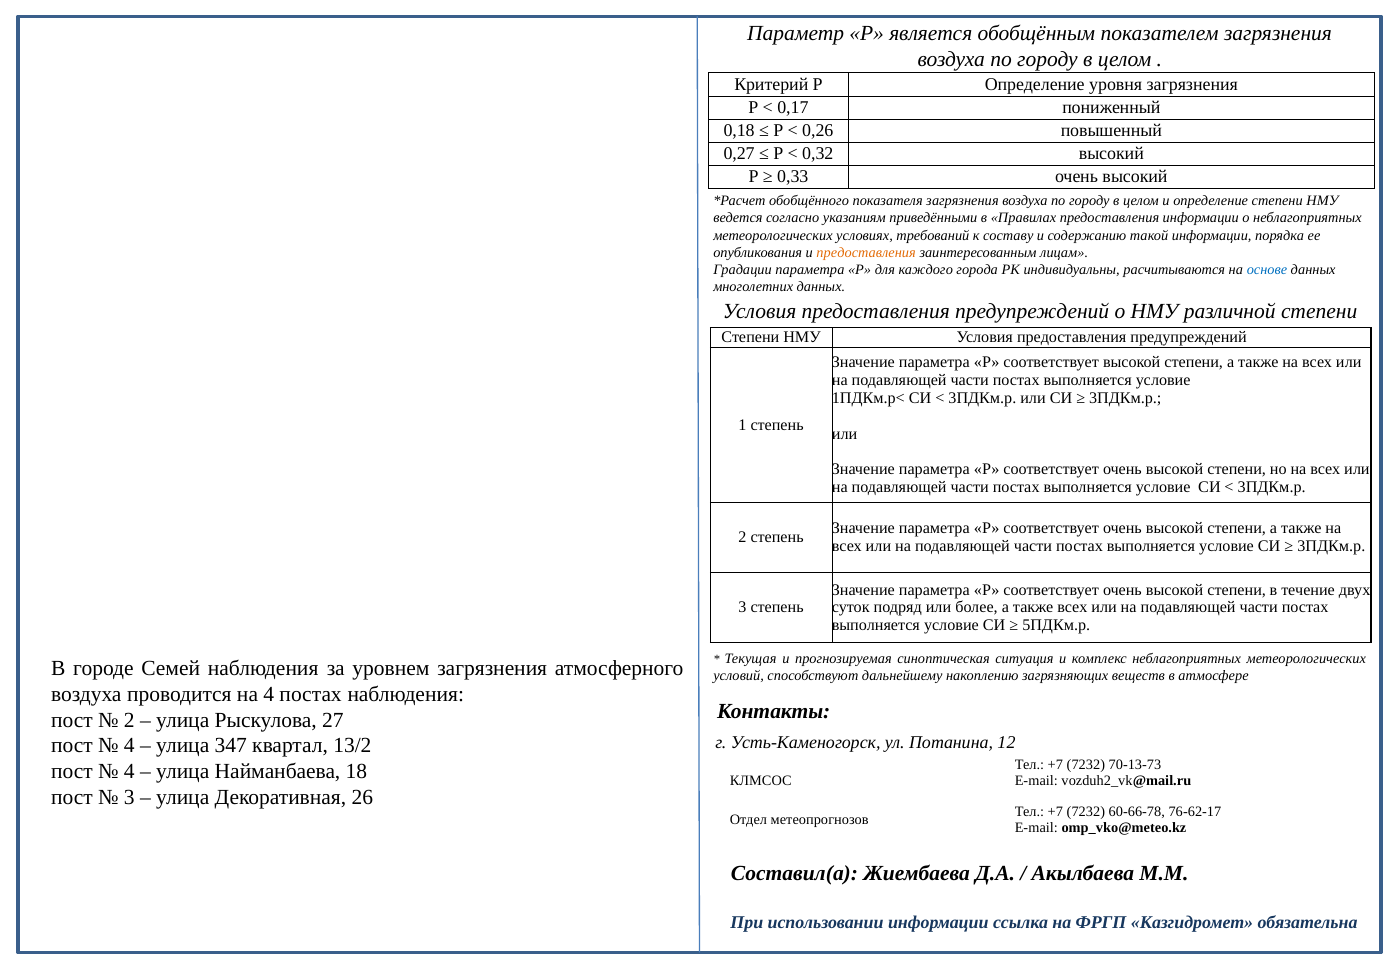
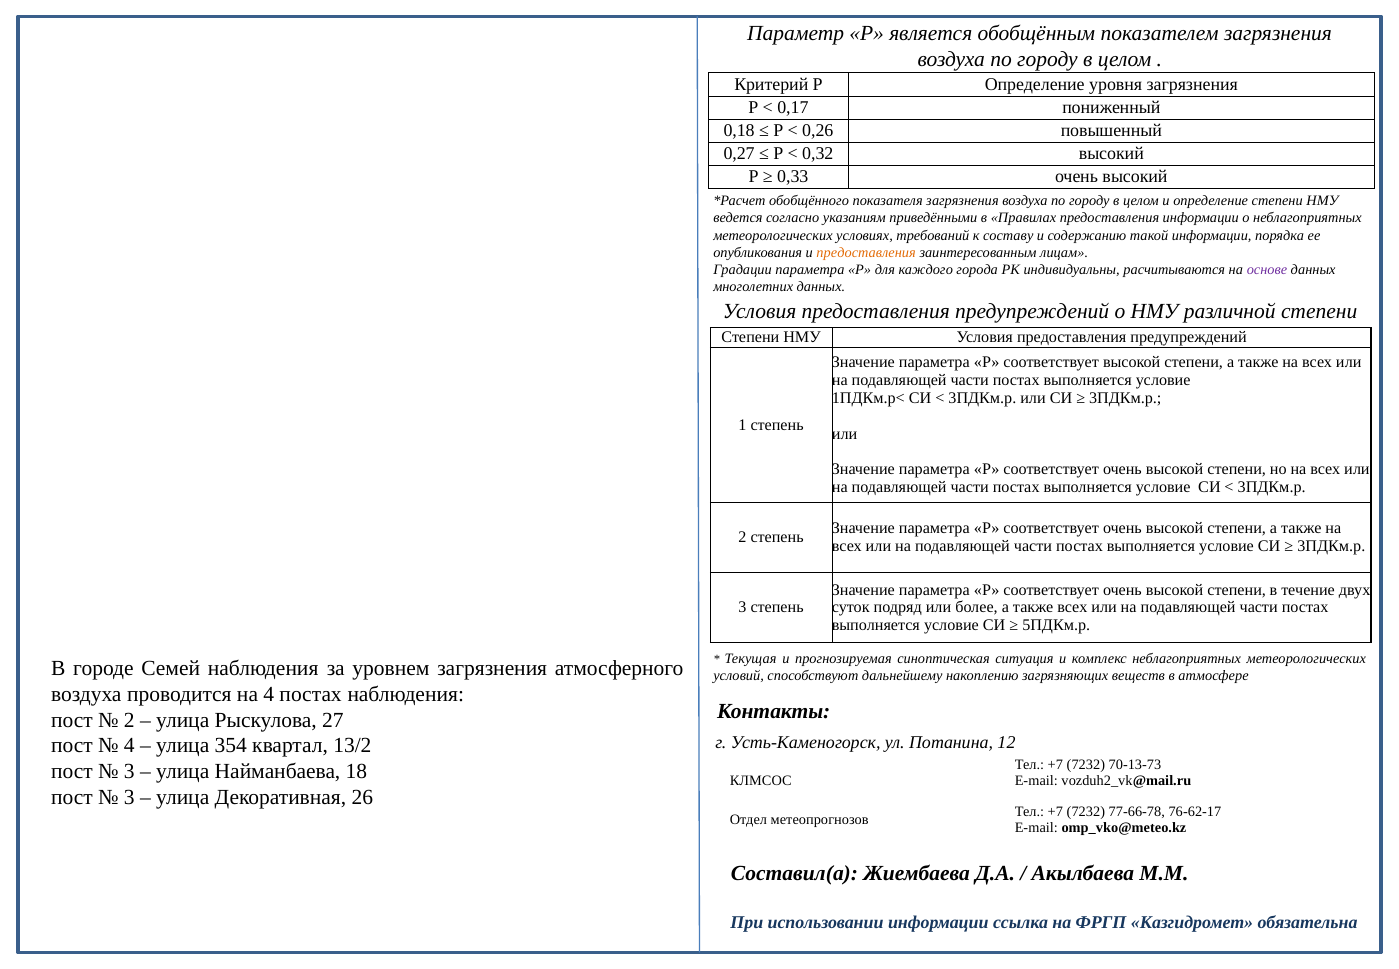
основе colour: blue -> purple (1267, 270)
347: 347 -> 354 (231, 745)
4: 4 -> 3 (129, 771)
60-66-78: 60-66-78 -> 77-66-78 (1137, 812)
